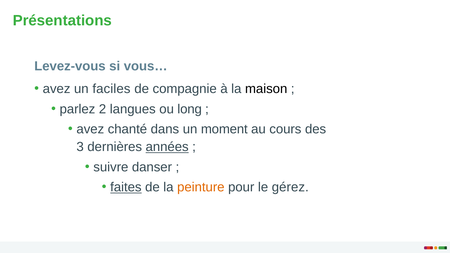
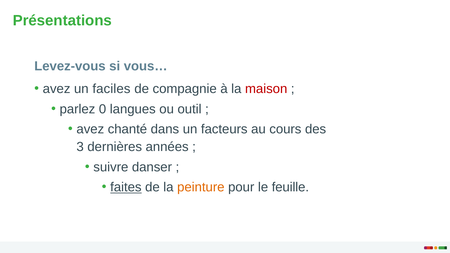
maison colour: black -> red (266, 89)
2: 2 -> 0 (103, 109)
long: long -> outil (190, 109)
moment: moment -> facteurs (224, 129)
années underline: present -> none (167, 147)
gérez: gérez -> feuille (290, 187)
